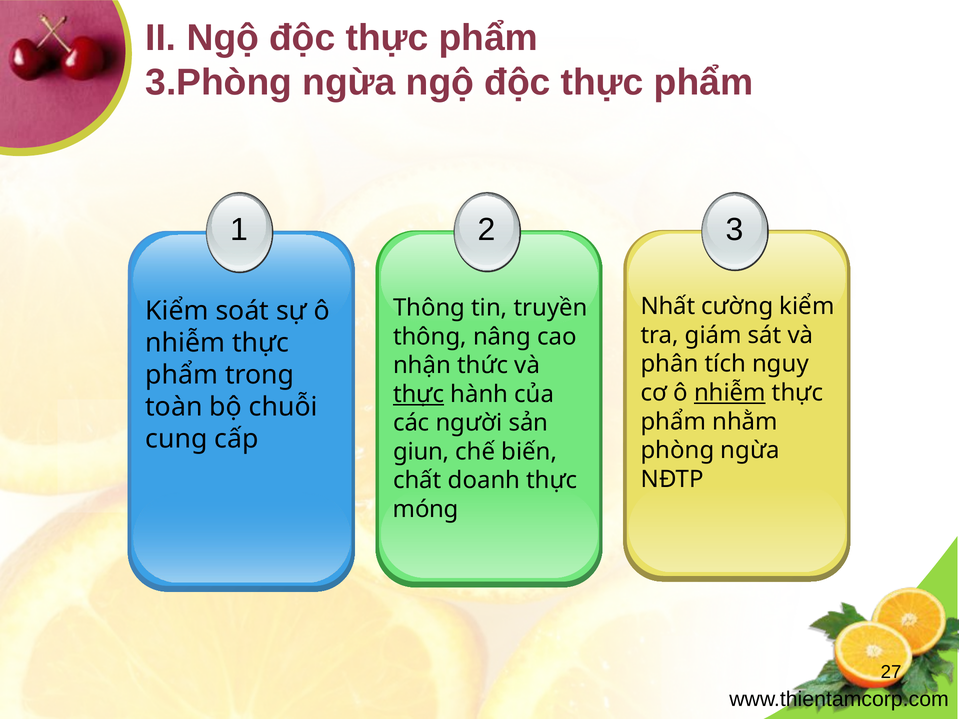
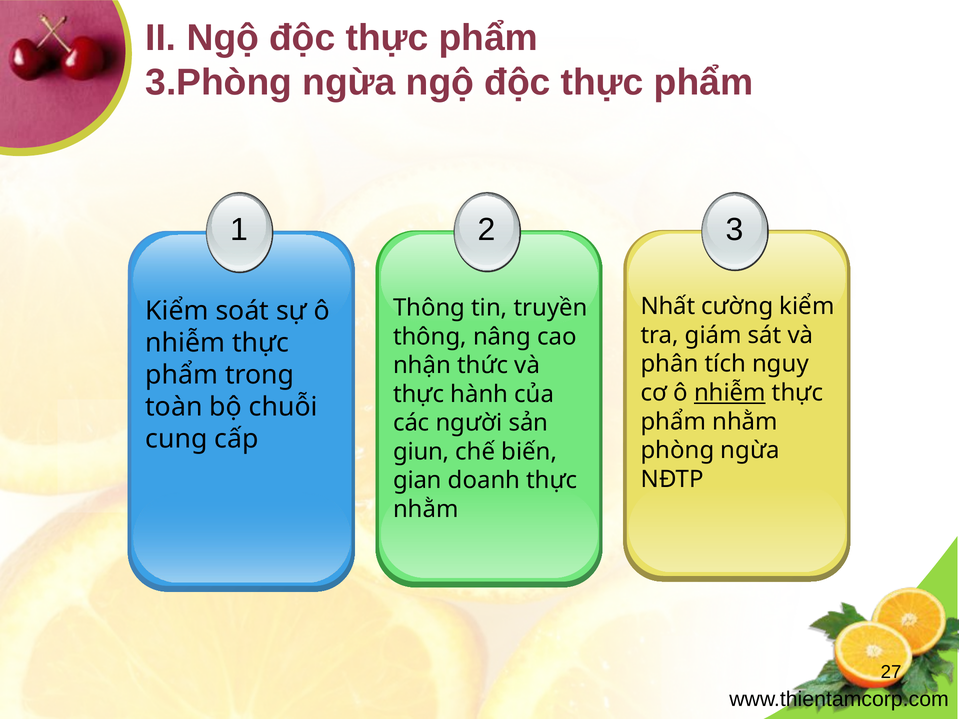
thực underline: present -> none (419, 394)
chất: chất -> gian (417, 481)
móng: móng -> nhằm (426, 509)
